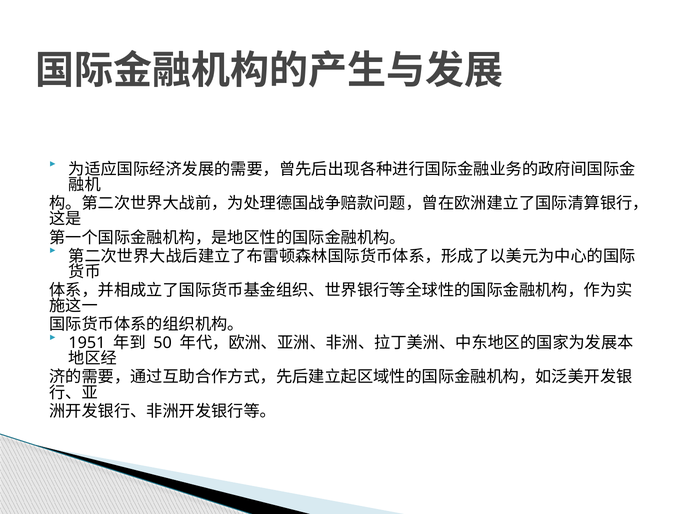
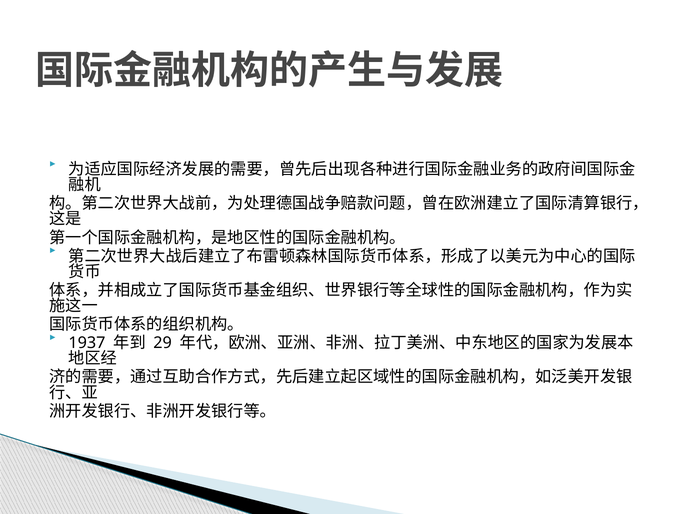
1951: 1951 -> 1937 (87, 343)
50: 50 -> 29 (163, 343)
